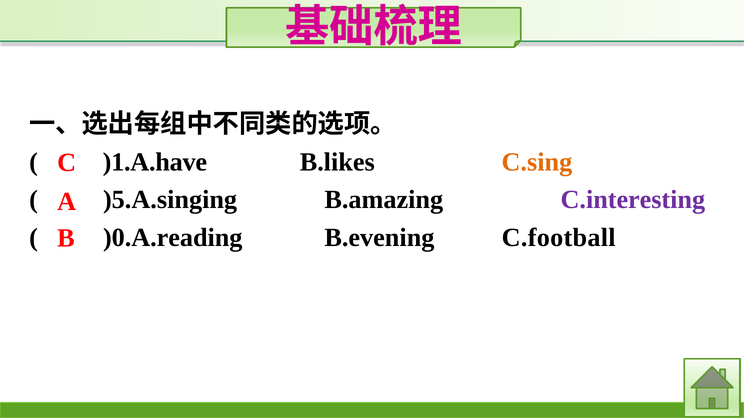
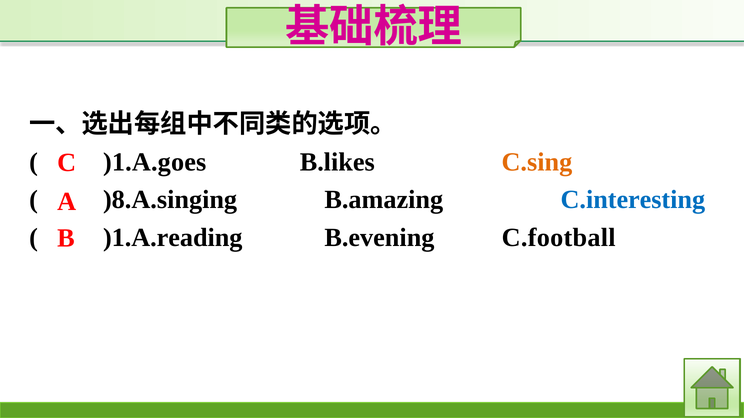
)1.A.have: )1.A.have -> )1.A.goes (155, 162)
)5.A.singing: )5.A.singing -> )8.A.singing (170, 200)
C.interesting colour: purple -> blue (633, 200)
)0.A.reading: )0.A.reading -> )1.A.reading (173, 238)
